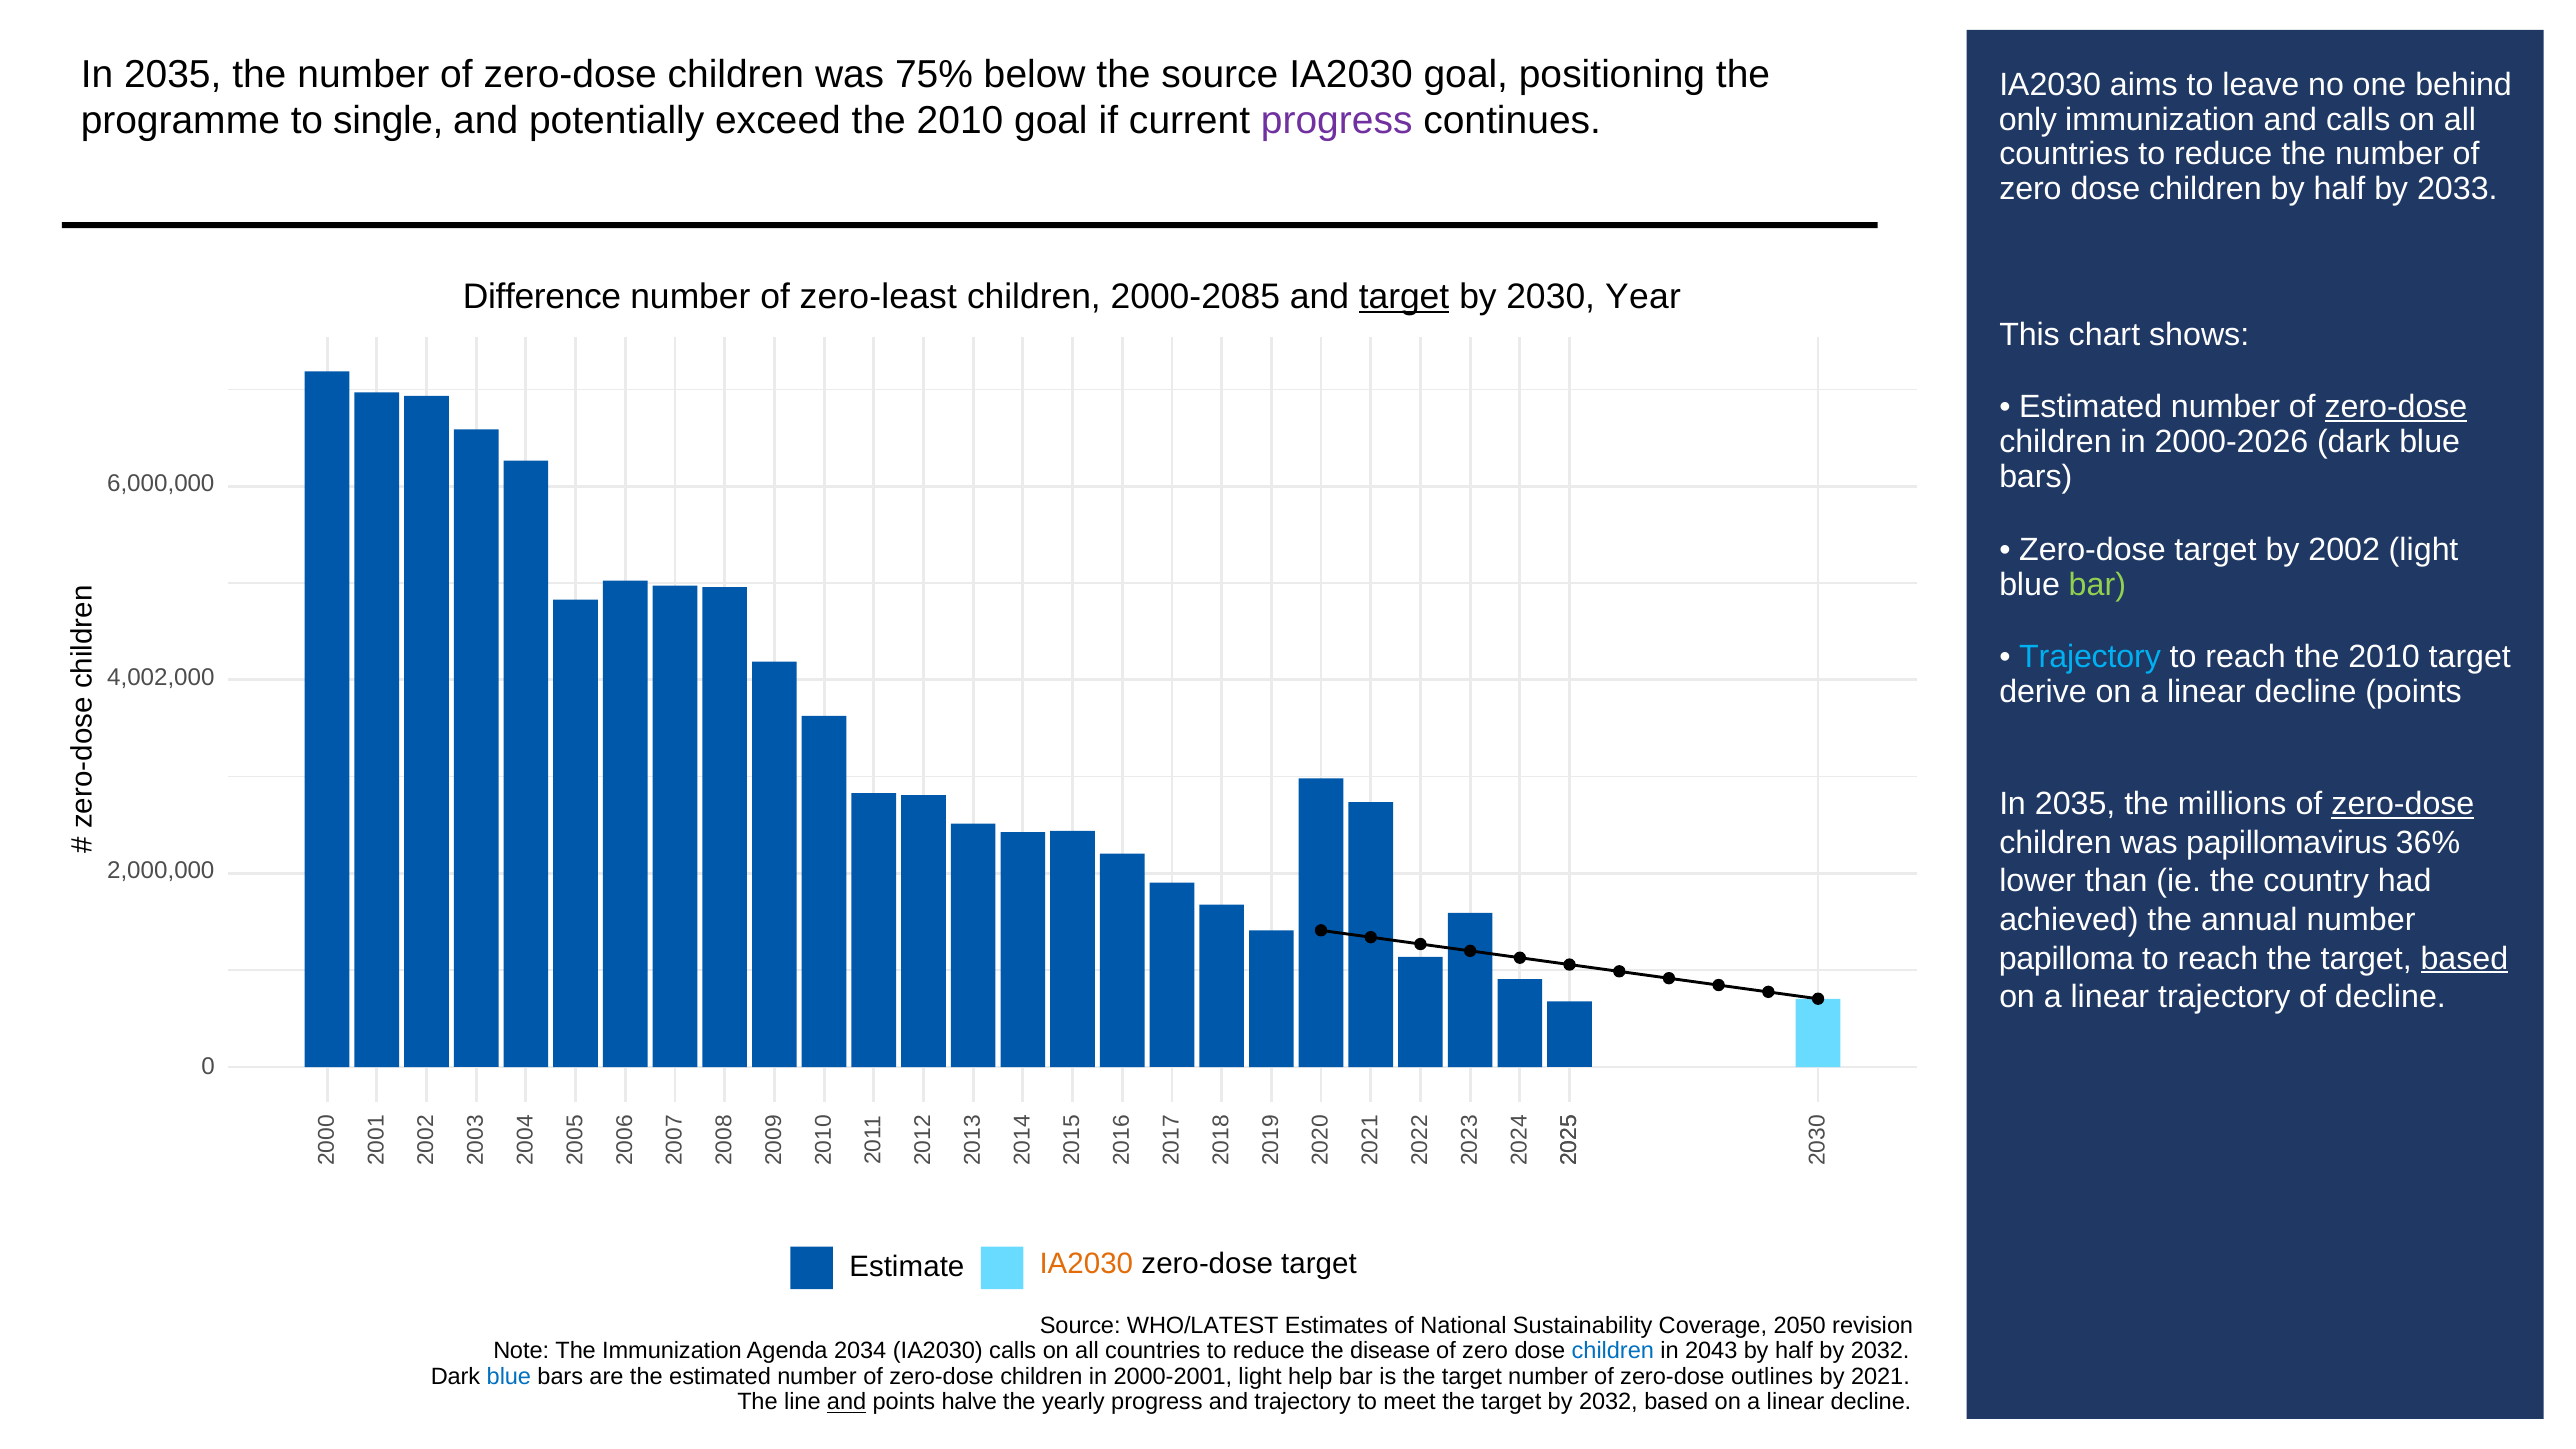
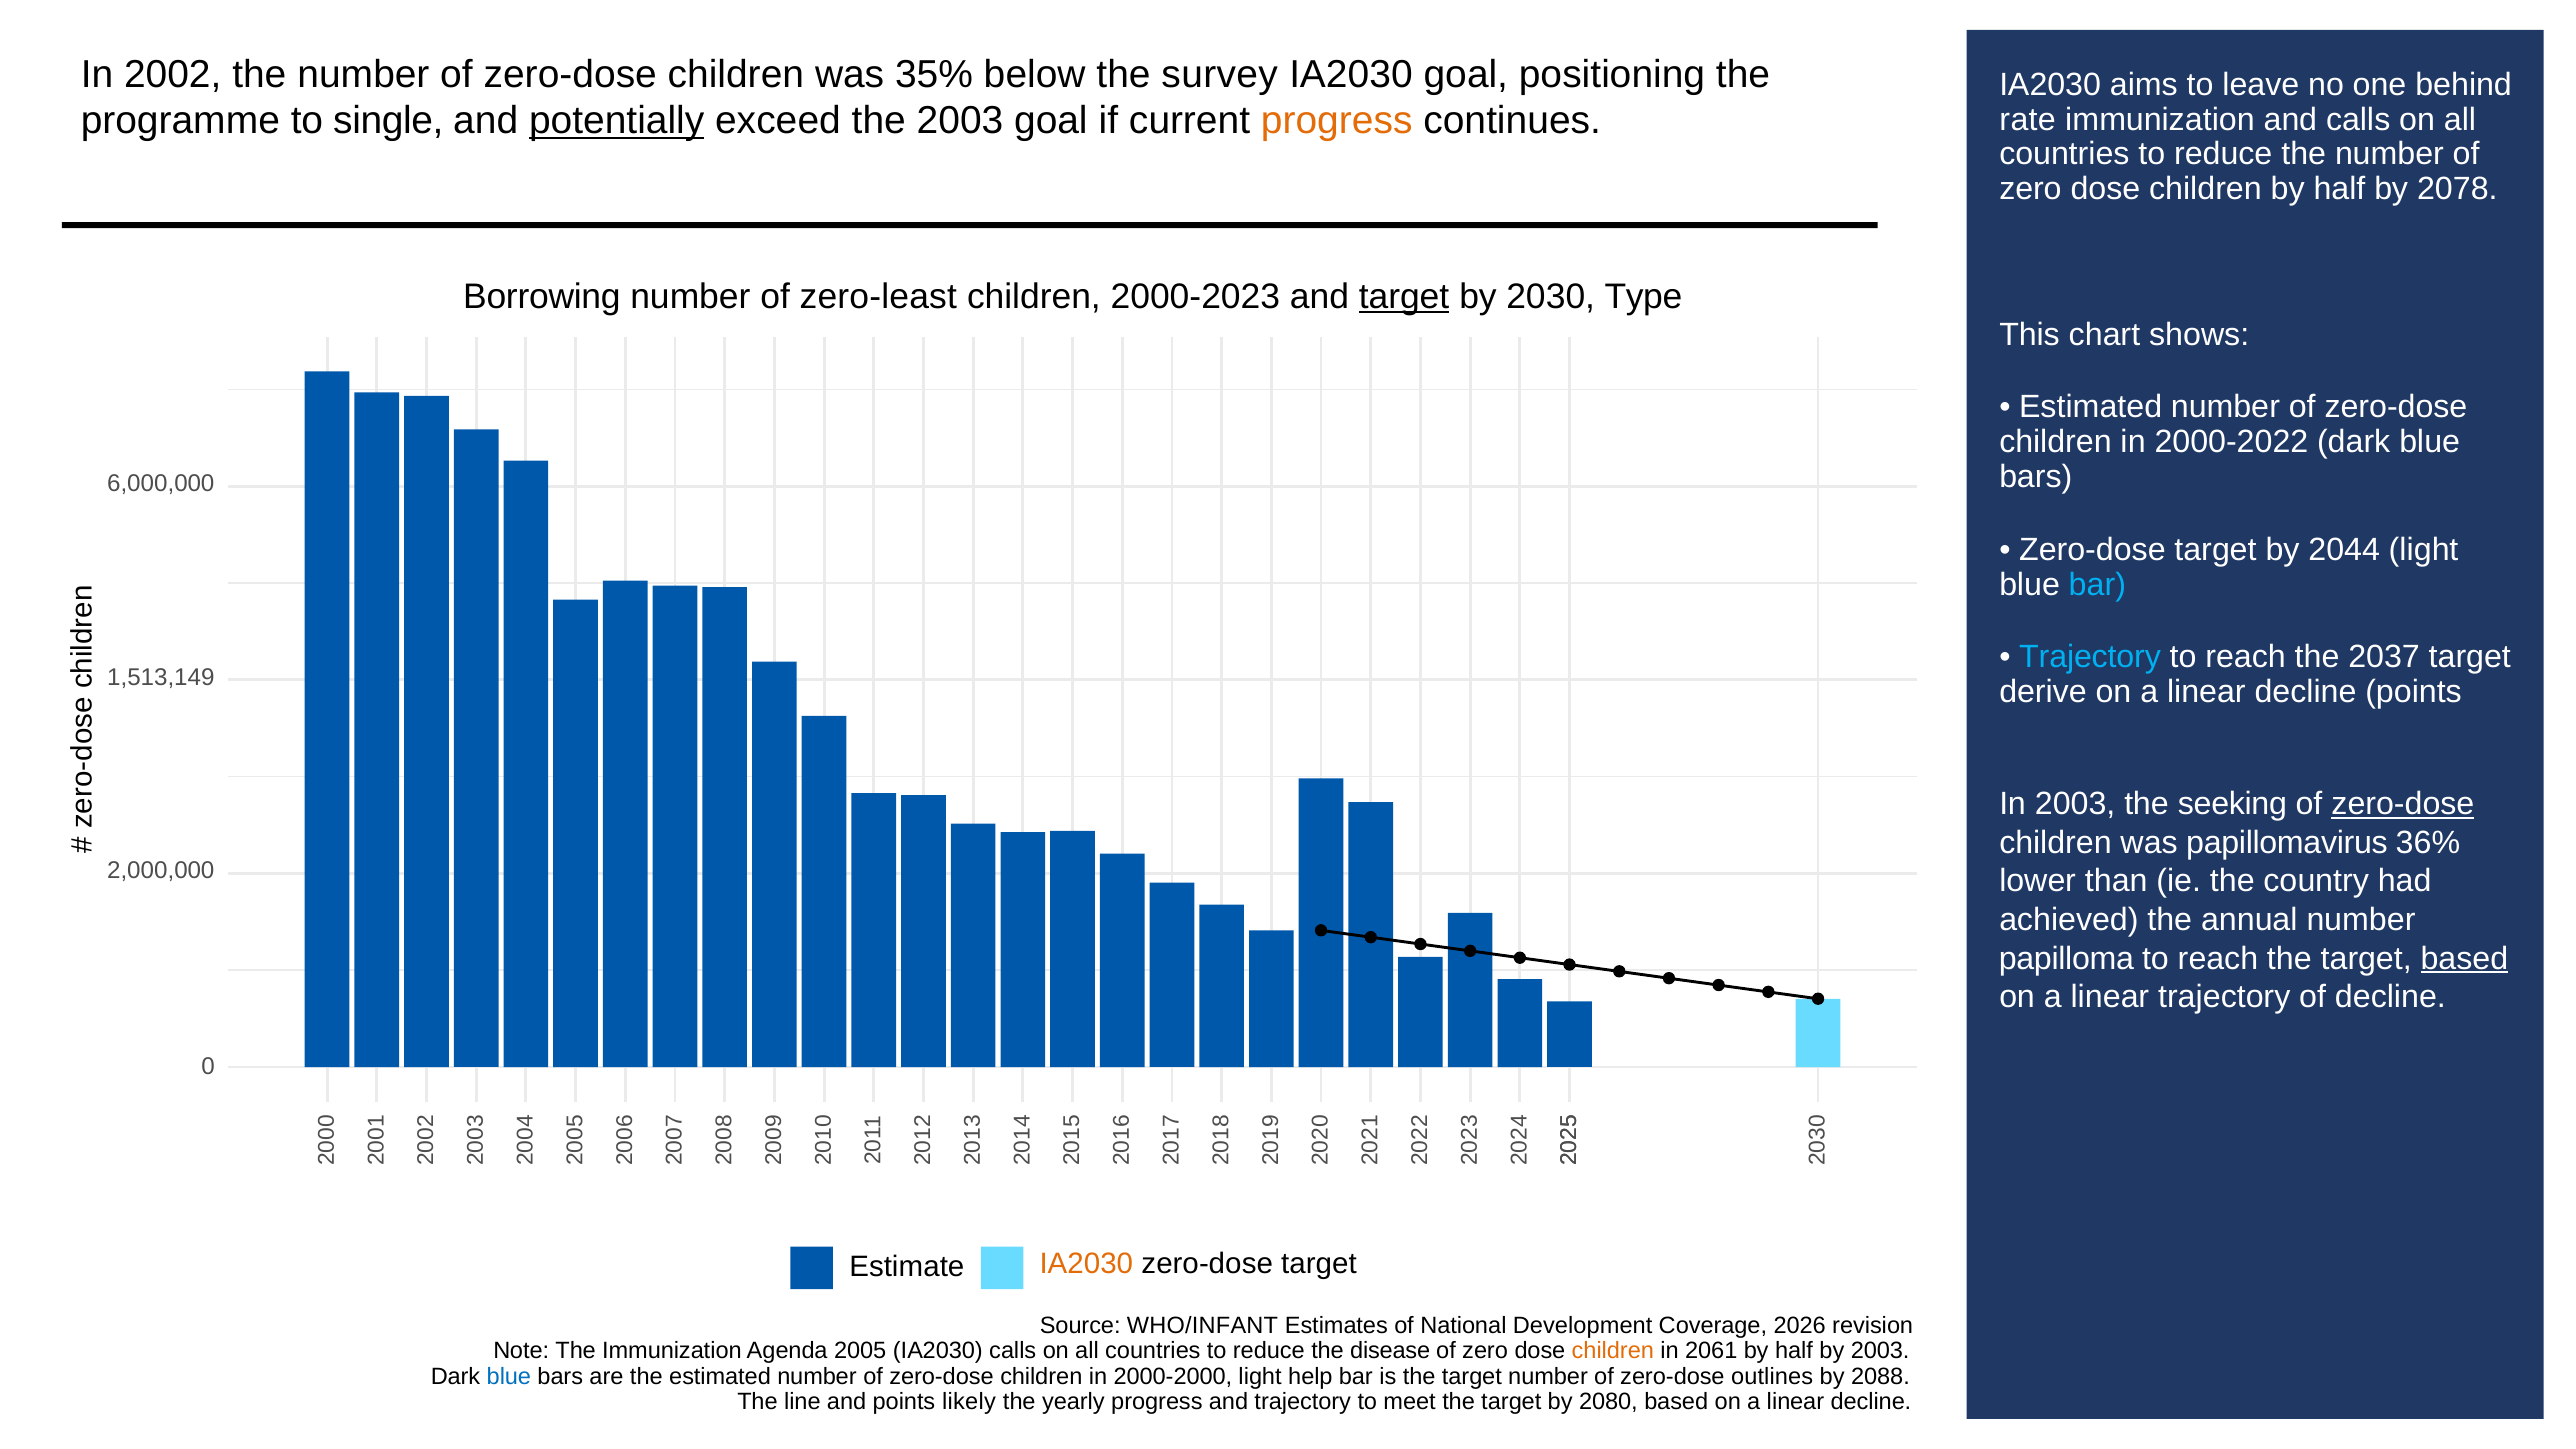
2035: 2035 -> 2002 (173, 74)
75%: 75% -> 35% (934, 74)
the source: source -> survey (1220, 74)
potentially underline: none -> present (617, 121)
exceed the 2010: 2010 -> 2003 (960, 121)
progress colour: purple -> orange (1337, 121)
only: only -> rate (2028, 119)
2033: 2033 -> 2078 (2457, 189)
Difference: Difference -> Borrowing (542, 297)
2000-2085: 2000-2085 -> 2000-2023 (1195, 297)
Year: Year -> Type (1643, 297)
zero-dose underline: present -> none (2396, 407)
2000-2026: 2000-2026 -> 2000-2022 (2231, 442)
2002: 2002 -> 2044 (2344, 550)
bar colour: light green -> light blue (2097, 584)
reach the 2010: 2010 -> 2037 (2384, 657)
4,002,000: 4,002,000 -> 1,513,149 (161, 677)
2035: 2035 -> 2003 (2075, 804)
millions: millions -> seeking (2232, 804)
WHO/LATEST: WHO/LATEST -> WHO/INFANT (1203, 1326)
Sustainability: Sustainability -> Development (1583, 1326)
2050: 2050 -> 2026 (1800, 1326)
2034: 2034 -> 2005 (860, 1351)
children colour: blue -> orange (1613, 1351)
2043: 2043 -> 2061 (1711, 1351)
half by 2032: 2032 -> 2003 (1880, 1351)
2000-2001: 2000-2001 -> 2000-2000 (1173, 1377)
2021: 2021 -> 2088 (1880, 1377)
and underline: present -> none (847, 1402)
halve: halve -> likely (969, 1402)
target by 2032: 2032 -> 2080 (1608, 1402)
